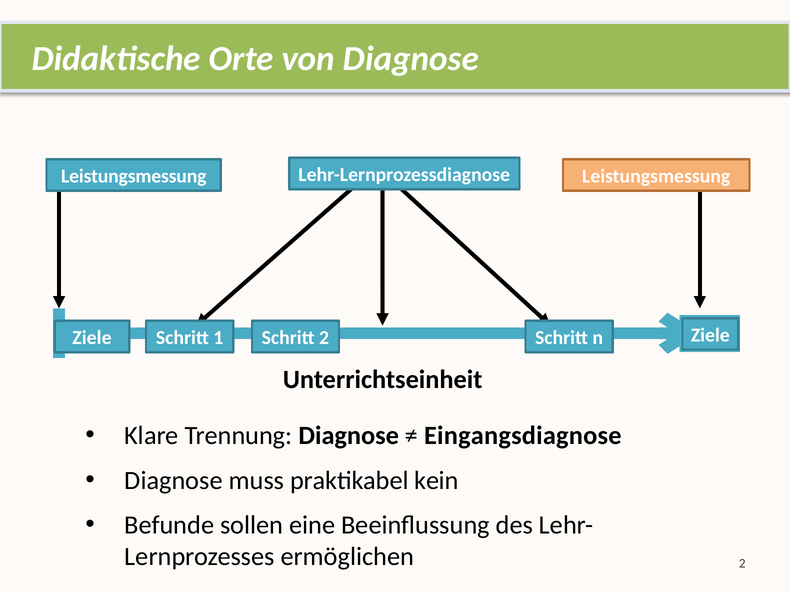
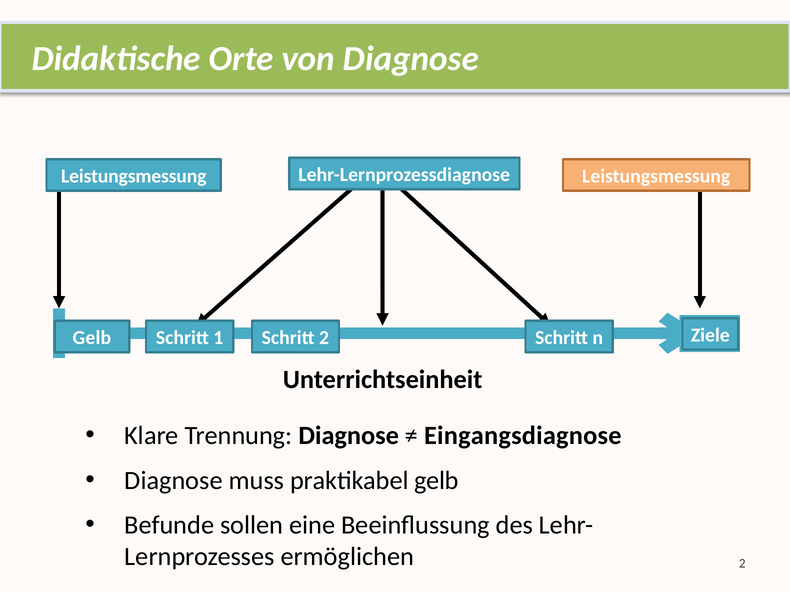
Ziele: Ziele -> Gelb (92, 338)
praktikabel kein: kein -> gelb (436, 481)
